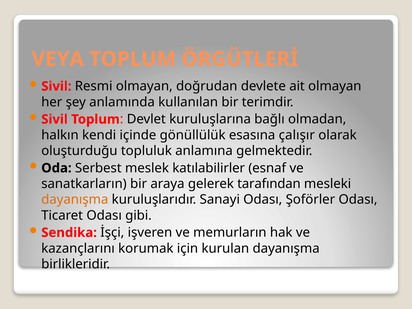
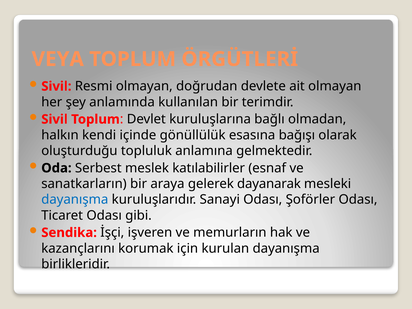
çalışır: çalışır -> bağışı (297, 135)
tarafından: tarafından -> dayanarak (269, 184)
dayanışma colour: orange -> blue (75, 200)
